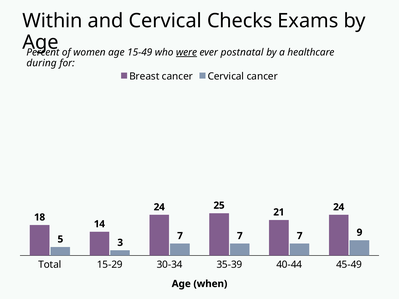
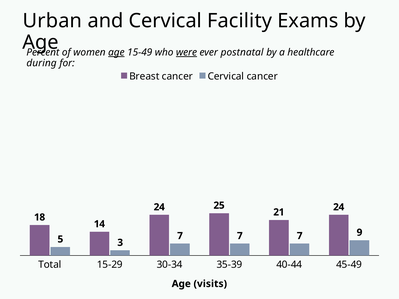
Within: Within -> Urban (52, 21)
Checks: Checks -> Facility (240, 21)
age underline: none -> present (116, 52)
when: when -> visits (210, 284)
